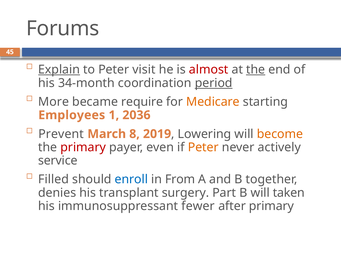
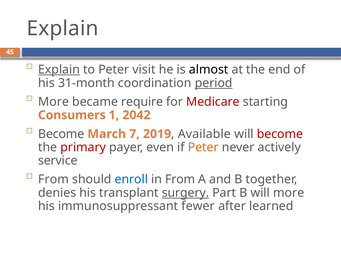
Forums: Forums -> Explain (63, 28)
almost colour: red -> black (209, 70)
the underline: present -> none (256, 70)
34-month: 34-month -> 31-month (86, 83)
Medicare colour: orange -> red (213, 102)
Employees: Employees -> Consumers (72, 115)
2036: 2036 -> 2042 (136, 115)
Prevent: Prevent -> Become (61, 134)
8: 8 -> 7 (134, 134)
Lowering: Lowering -> Available (204, 134)
become colour: orange -> red (280, 134)
Filled: Filled -> From (54, 179)
surgery underline: none -> present (185, 193)
will taken: taken -> more (289, 193)
after primary: primary -> learned (271, 206)
